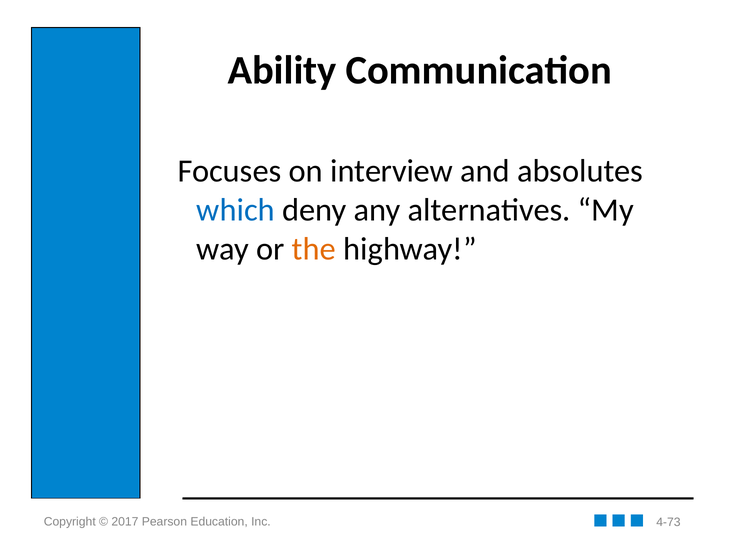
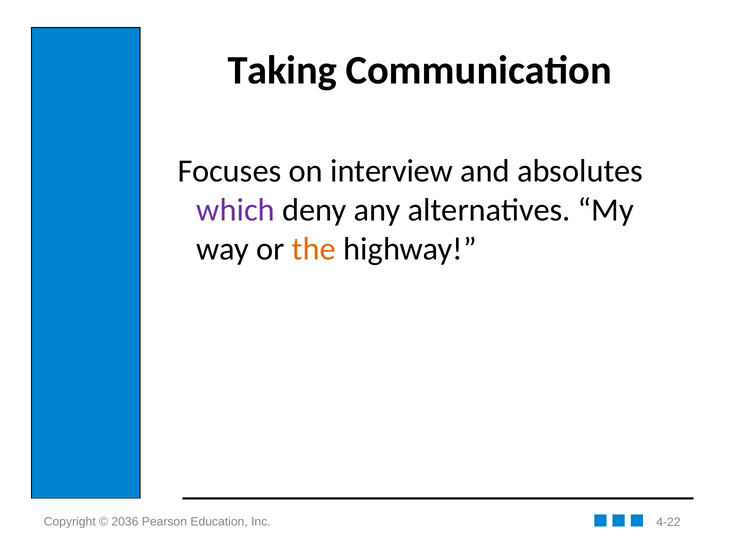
Ability: Ability -> Taking (282, 70)
which colour: blue -> purple (236, 210)
2017: 2017 -> 2036 (125, 522)
4-73: 4-73 -> 4-22 (668, 523)
